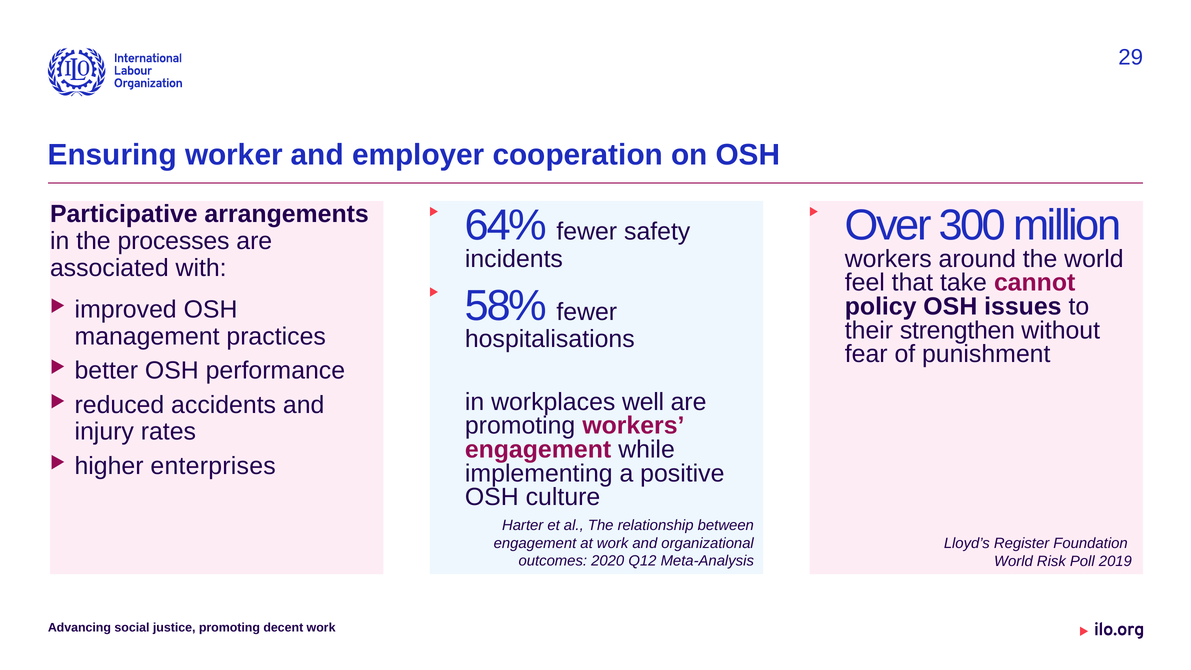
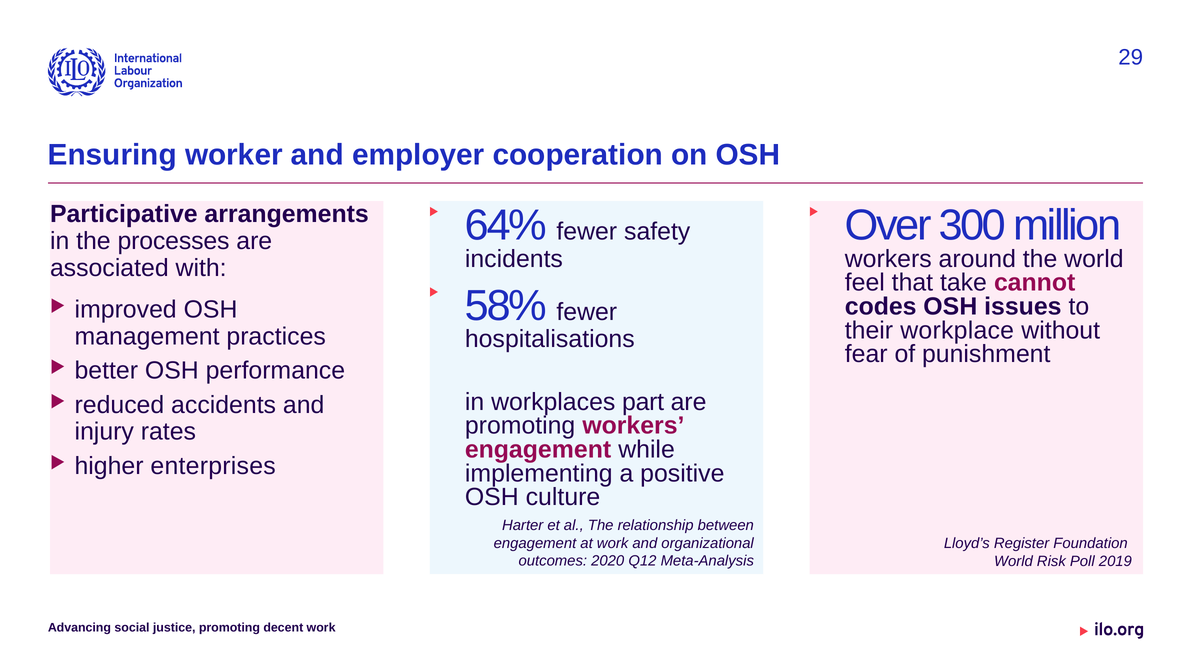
policy: policy -> codes (881, 307)
strengthen: strengthen -> workplace (957, 330)
well: well -> part (643, 402)
